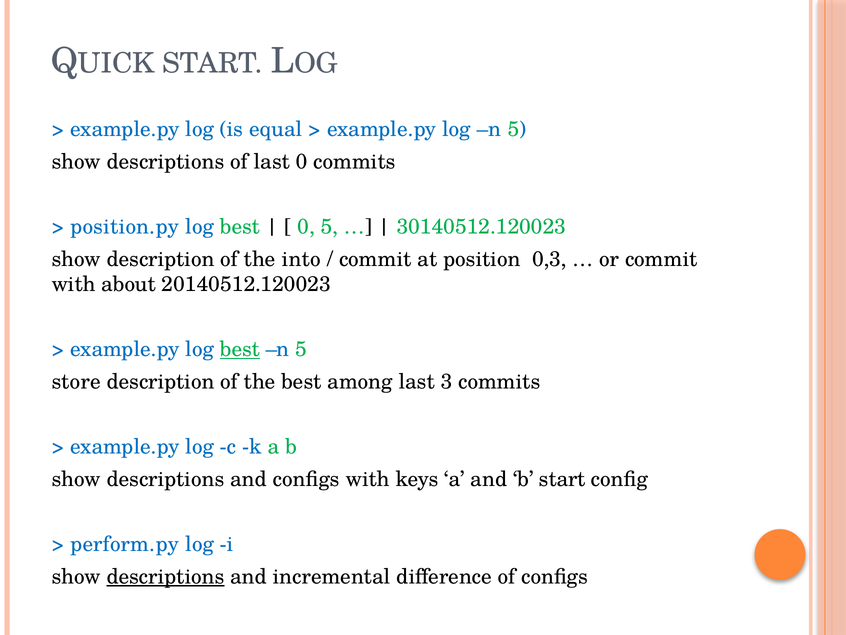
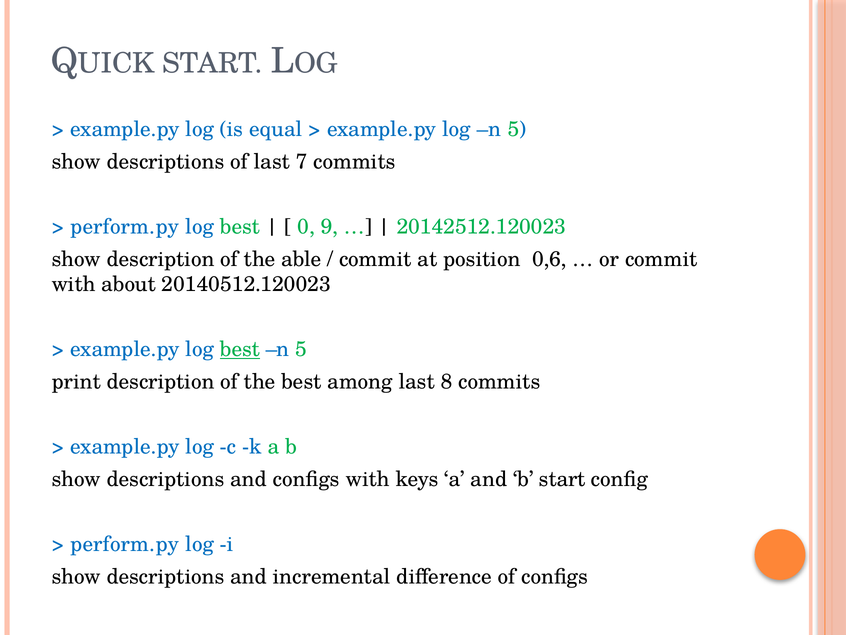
last 0: 0 -> 7 (302, 161)
position.py: position.py -> perform.py (125, 226)
0 5: 5 -> 9 (329, 226)
30140512.120023: 30140512.120023 -> 20142512.120023 (481, 226)
into: into -> able (301, 259)
0,3: 0,3 -> 0,6 (549, 259)
store: store -> print (76, 382)
3: 3 -> 8 (447, 382)
descriptions underline: present -> none (165, 576)
